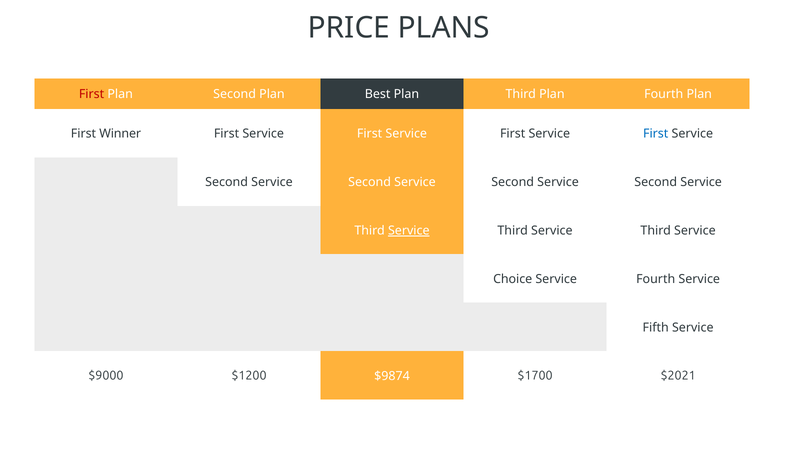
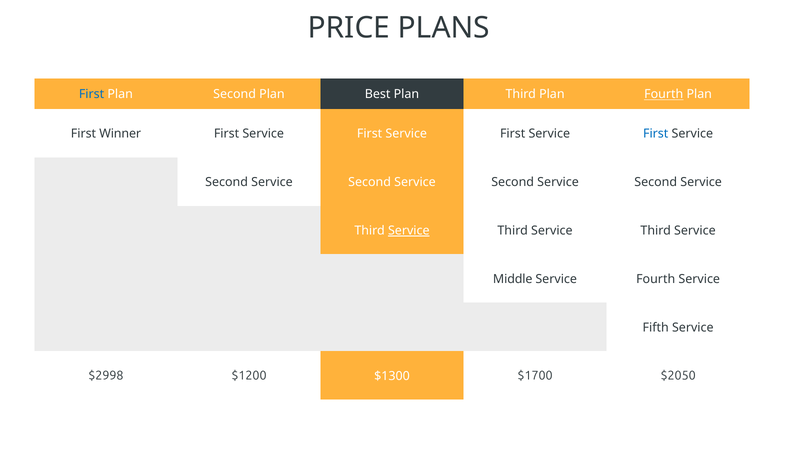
First colour: red -> blue (92, 94)
Fourth underline: none -> present (664, 94)
Choice: Choice -> Middle (513, 279)
$9000: $9000 -> $2998 (106, 376)
$9874: $9874 -> $1300 (392, 376)
$2021: $2021 -> $2050 (678, 376)
